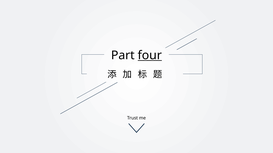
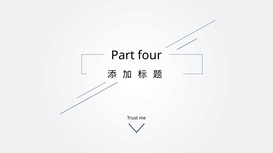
four underline: present -> none (150, 55)
